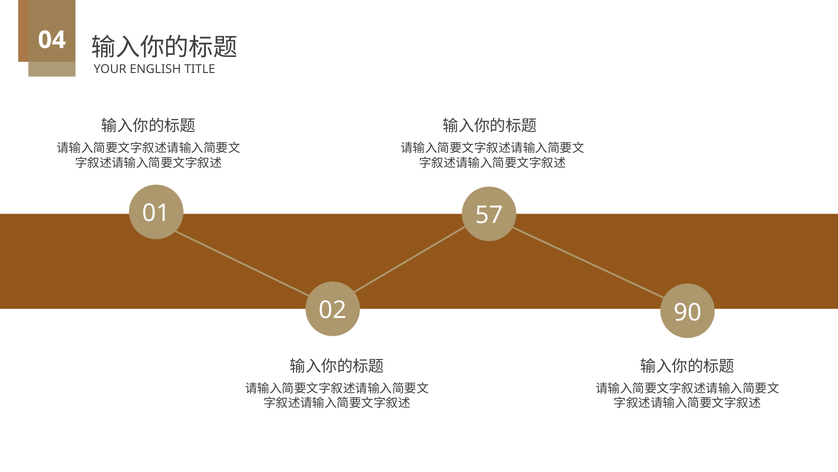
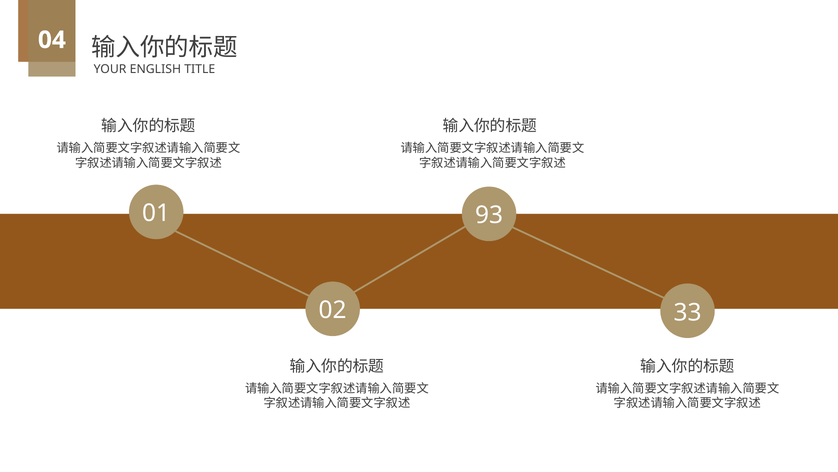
57: 57 -> 93 (489, 215)
90: 90 -> 33 (688, 312)
